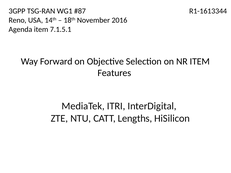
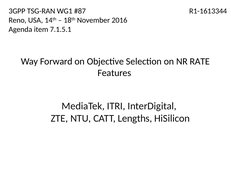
NR ITEM: ITEM -> RATE (200, 62)
